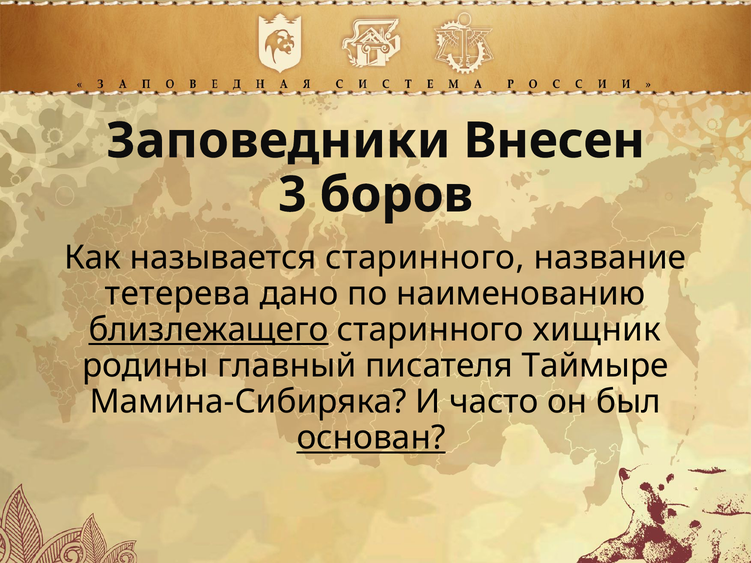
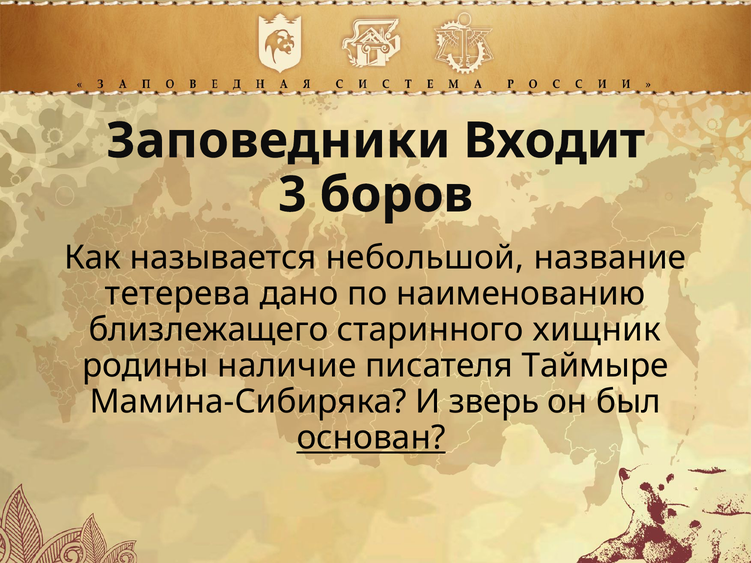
Внесен: Внесен -> Входит (554, 141)
называется старинного: старинного -> небольшой (425, 258)
близлежащего underline: present -> none (208, 330)
главный: главный -> наличие (287, 366)
часто: часто -> зверь (494, 402)
